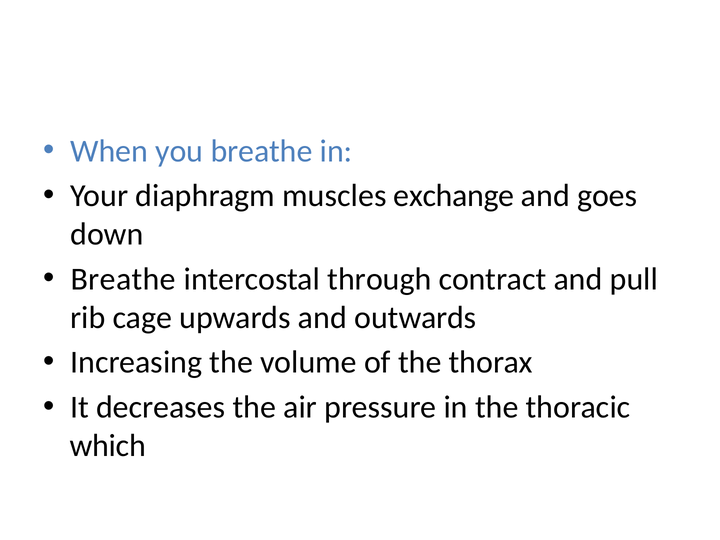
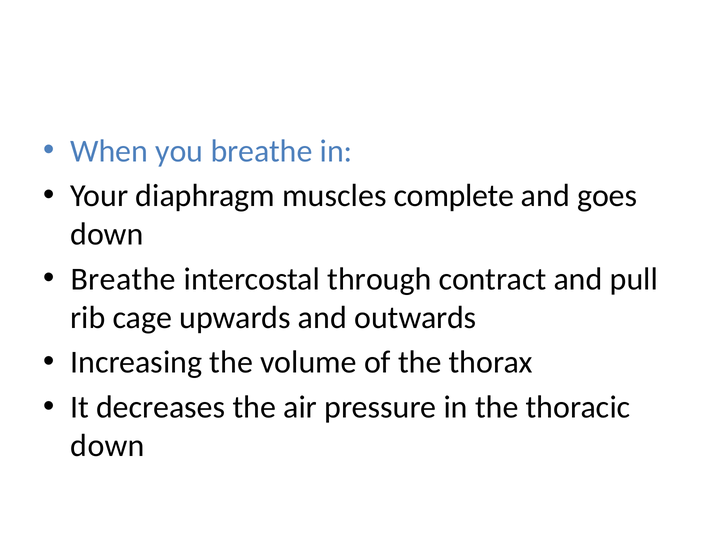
exchange: exchange -> complete (454, 196)
which: which -> down (108, 446)
